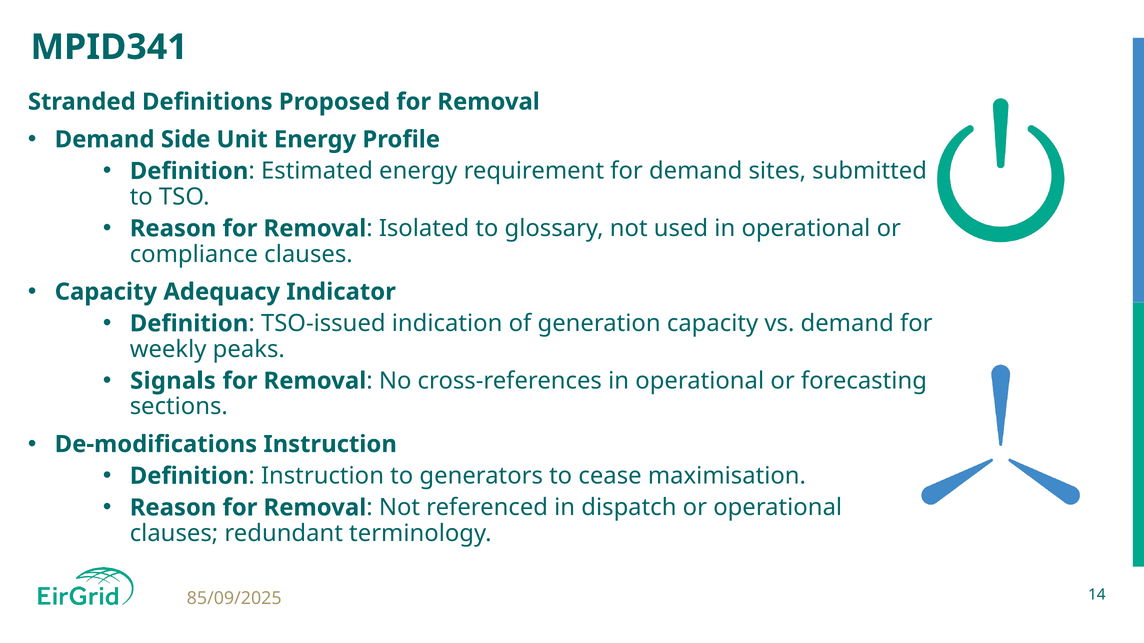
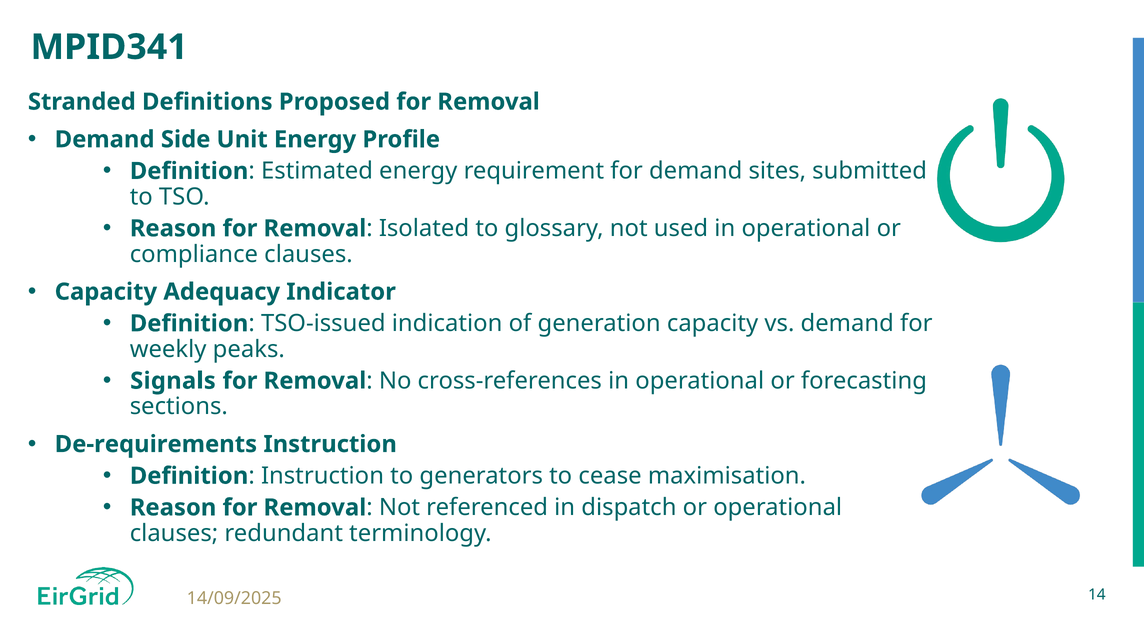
De-modifications: De-modifications -> De-requirements (156, 445)
85/09/2025: 85/09/2025 -> 14/09/2025 (234, 599)
